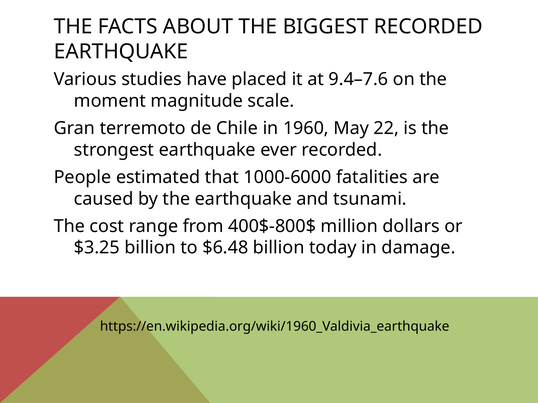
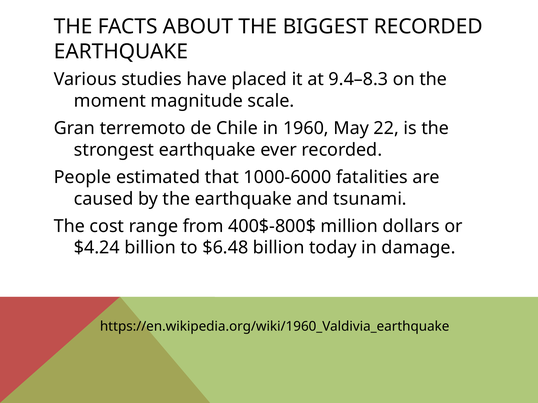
9.4–7.6: 9.4–7.6 -> 9.4–8.3 (358, 79)
$3.25: $3.25 -> $4.24 (97, 248)
